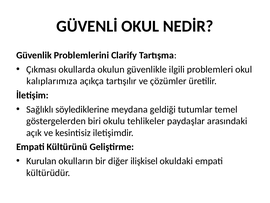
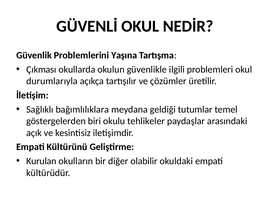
Clarify: Clarify -> Yaşına (124, 55)
kalıplarımıza: kalıplarımıza -> durumlarıyla (52, 81)
söylediklerine: söylediklerine -> bağımlılıklara (82, 109)
ilişkisel: ilişkisel -> olabilir (144, 161)
